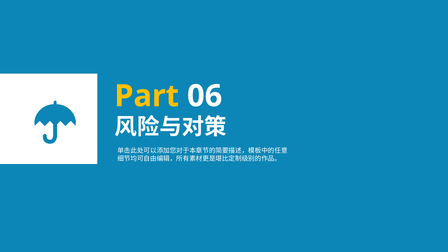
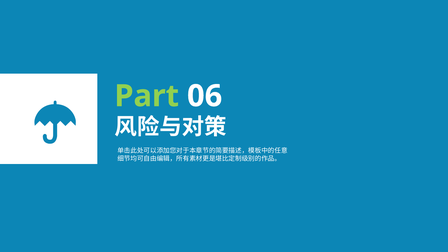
Part colour: yellow -> light green (147, 96)
